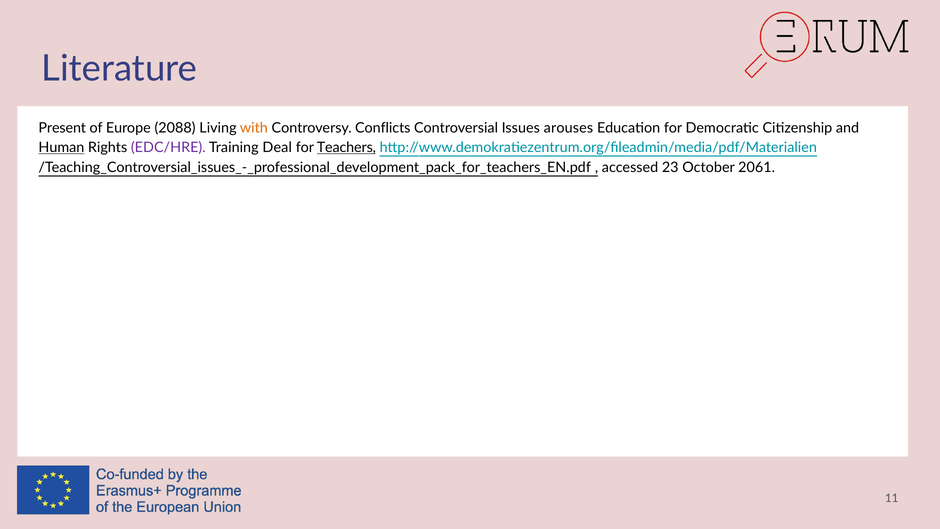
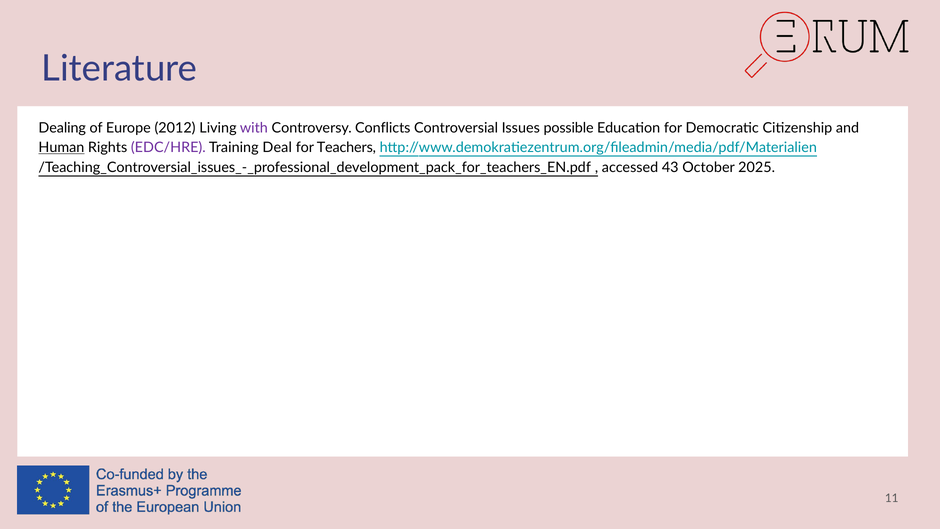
Present: Present -> Dealing (62, 128)
2088: 2088 -> 2012 (175, 128)
with colour: orange -> purple (254, 128)
arouses: arouses -> possible (569, 128)
Teachers underline: present -> none (346, 148)
23: 23 -> 43 (670, 168)
2061: 2061 -> 2025 (757, 168)
